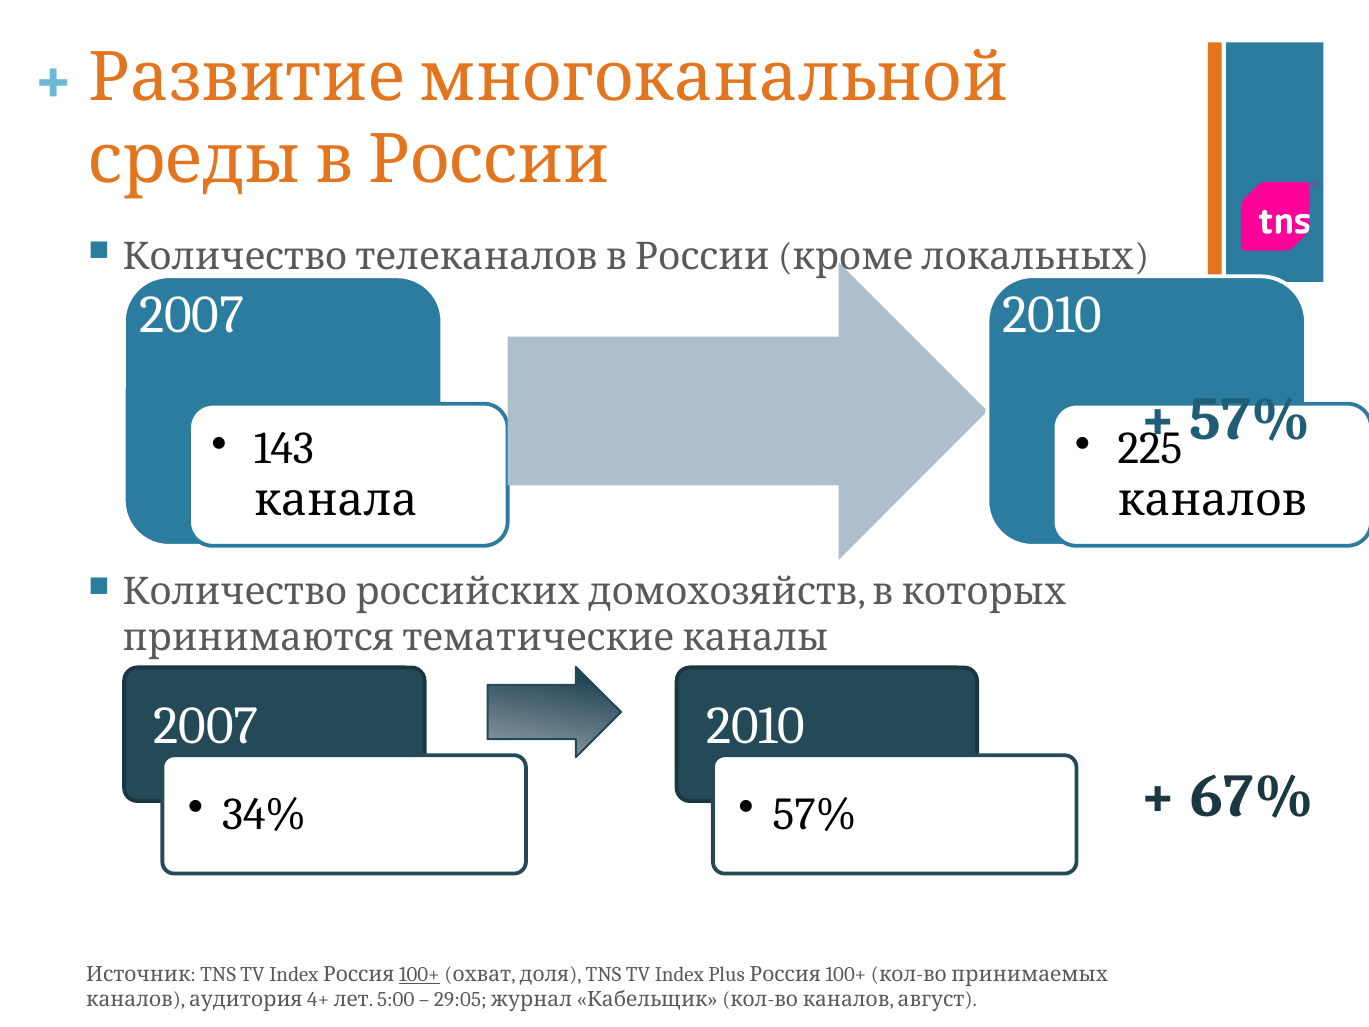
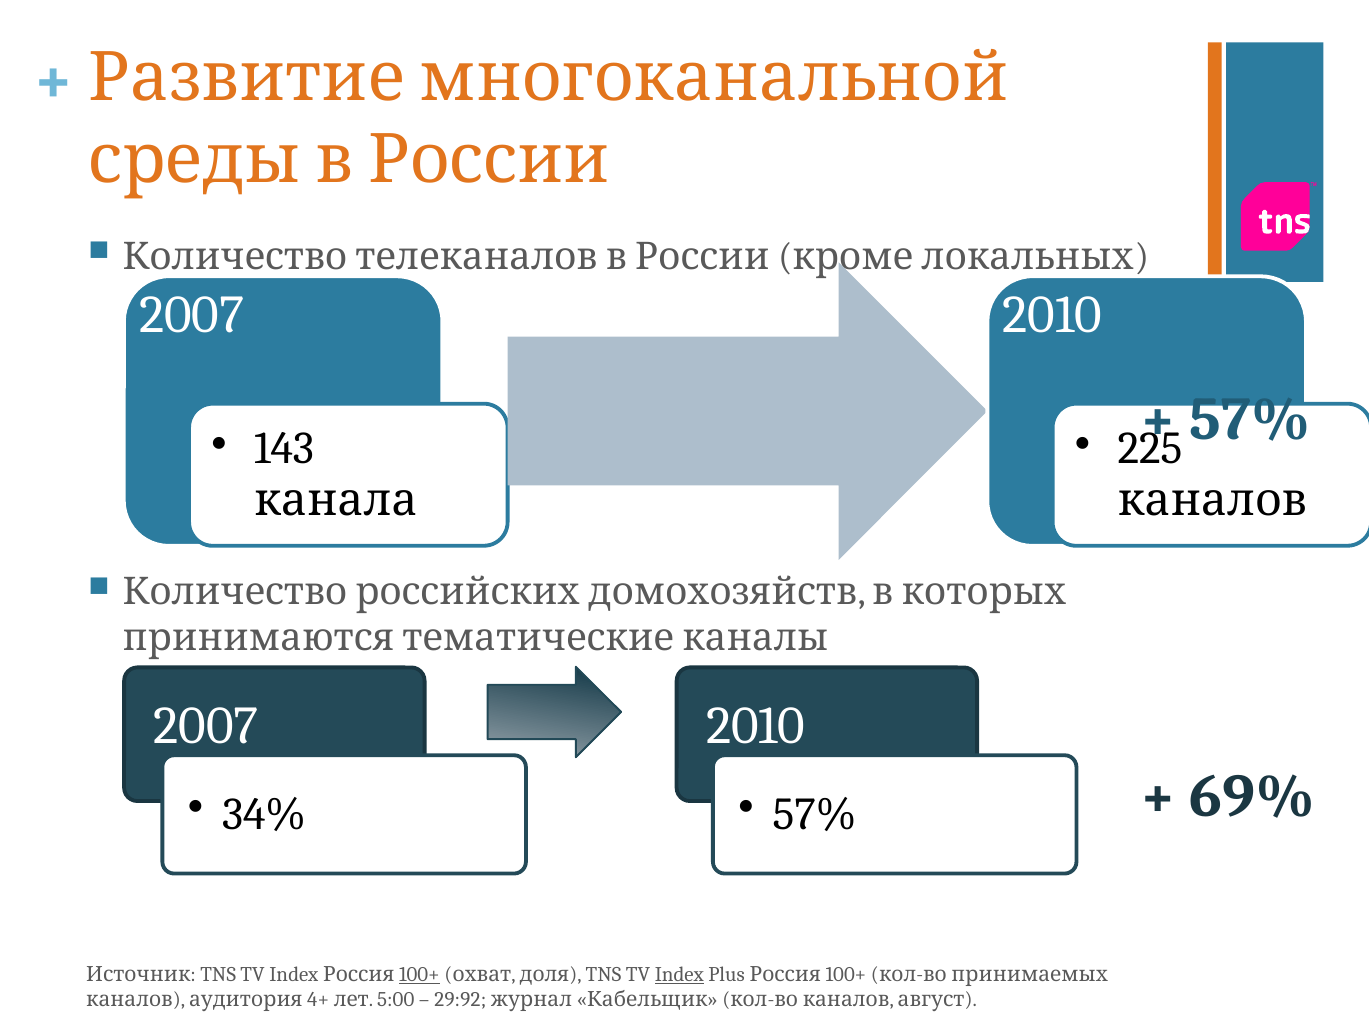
67%: 67% -> 69% (1252, 797)
Index underline: none -> present (679, 974)
29:05: 29:05 -> 29:92 (460, 999)
